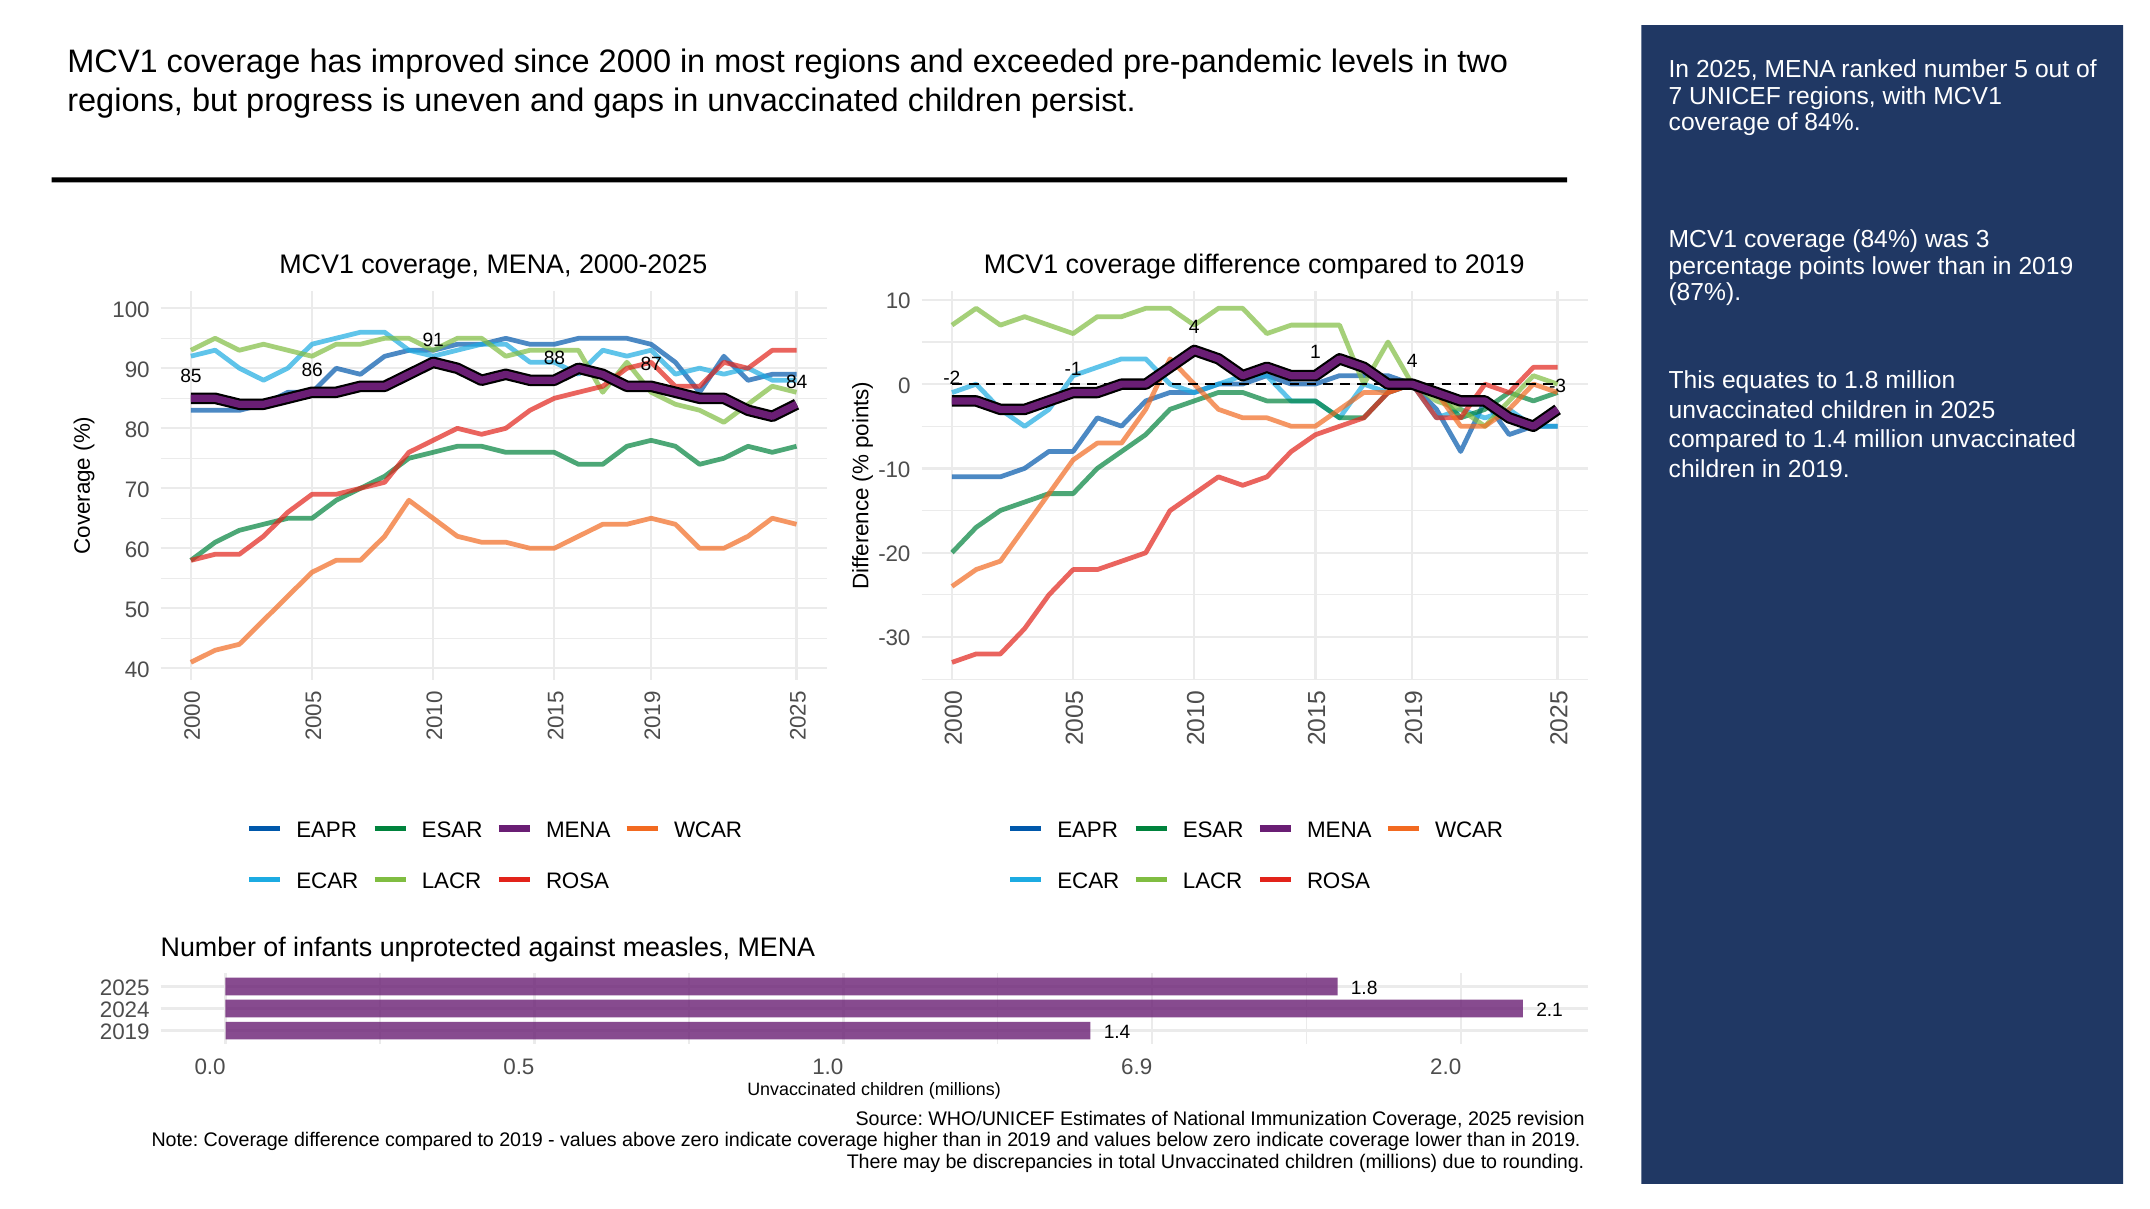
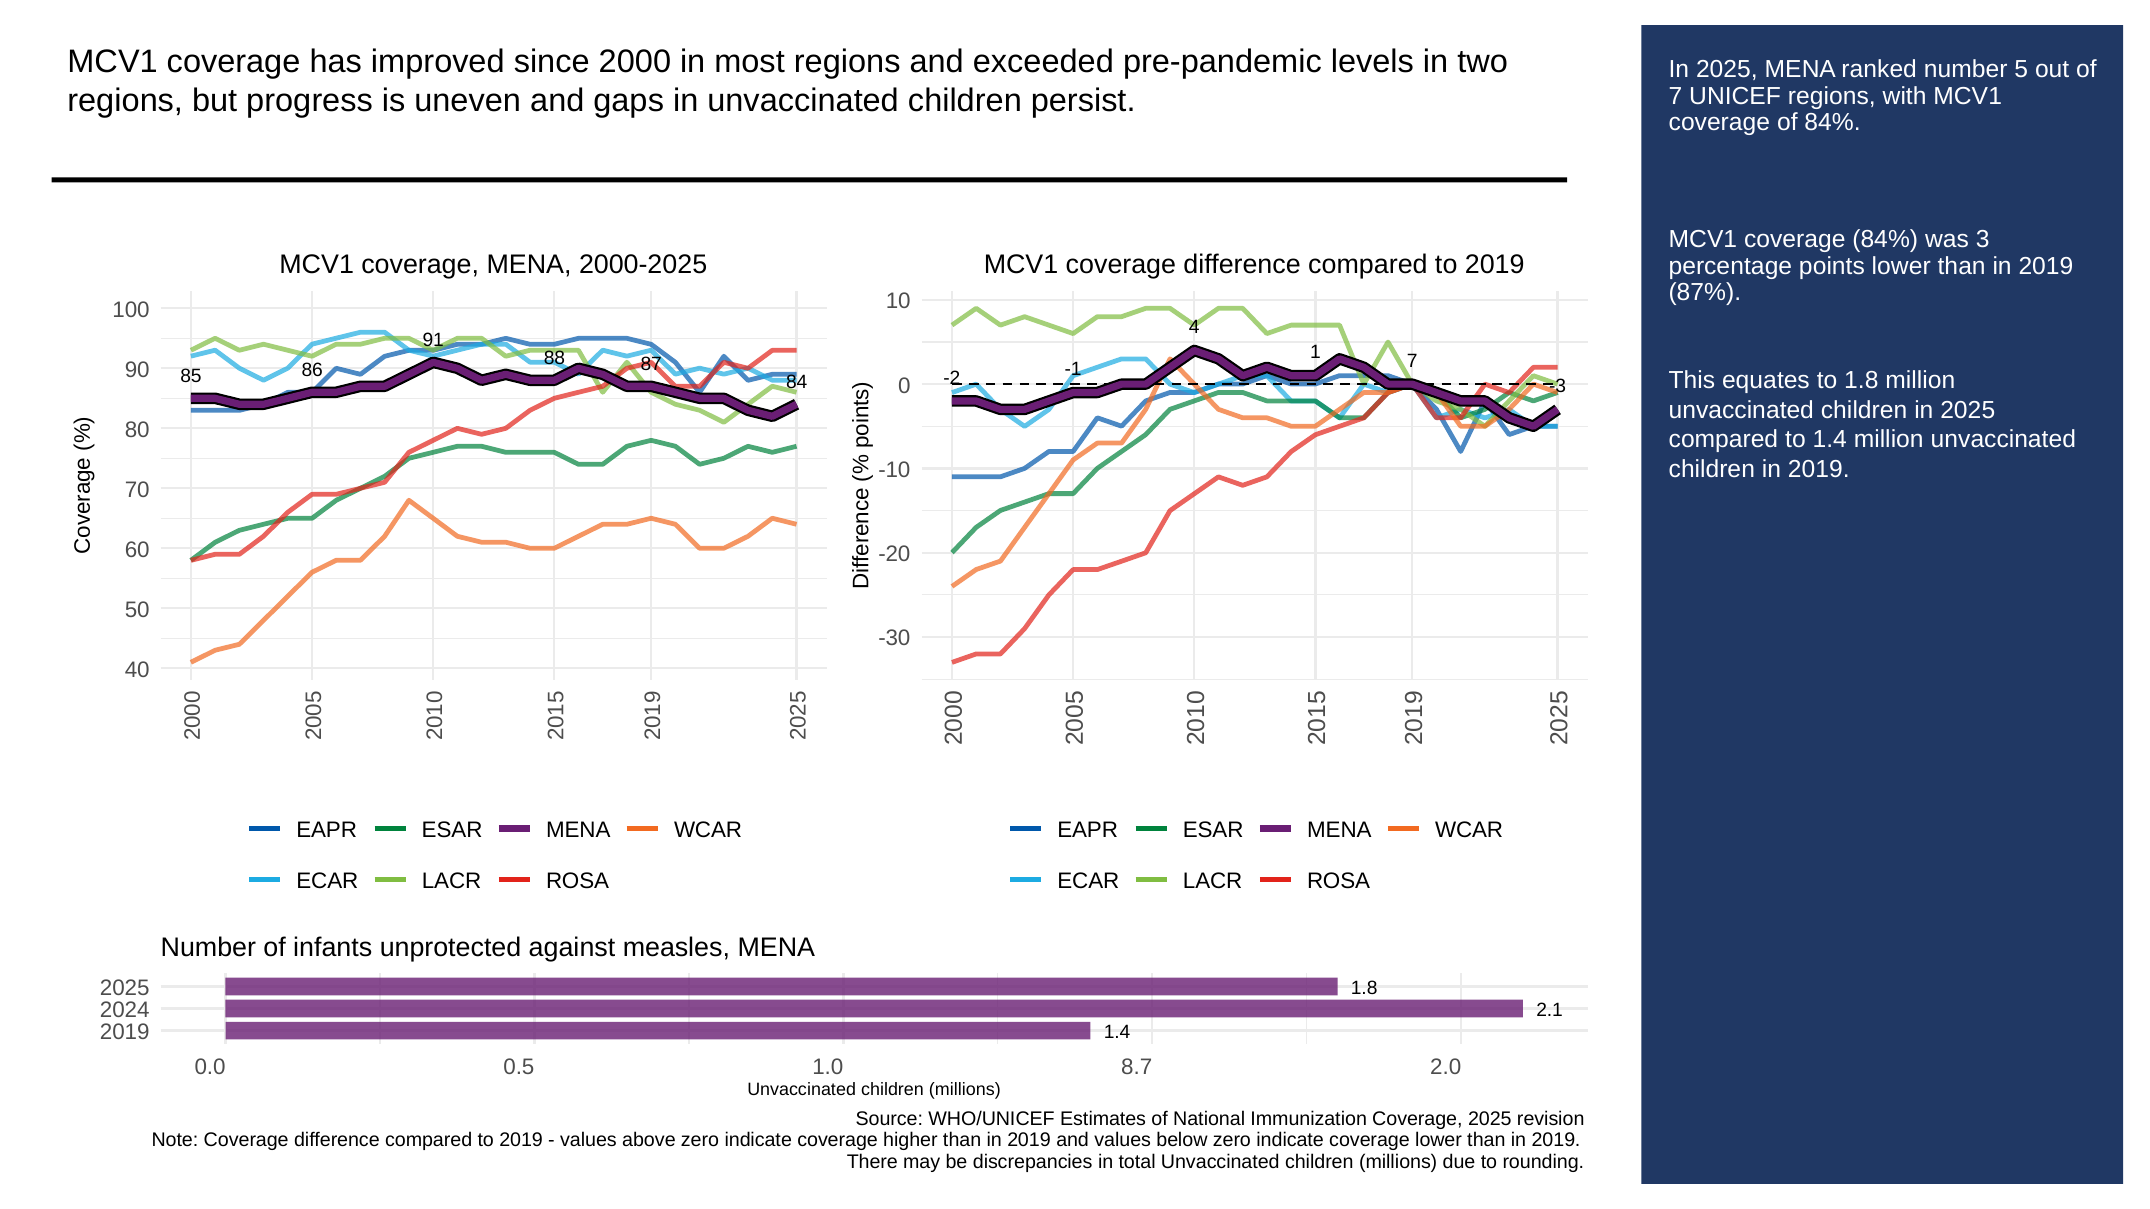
1 4: 4 -> 7 (1412, 361)
6.9: 6.9 -> 8.7 (1137, 1067)
